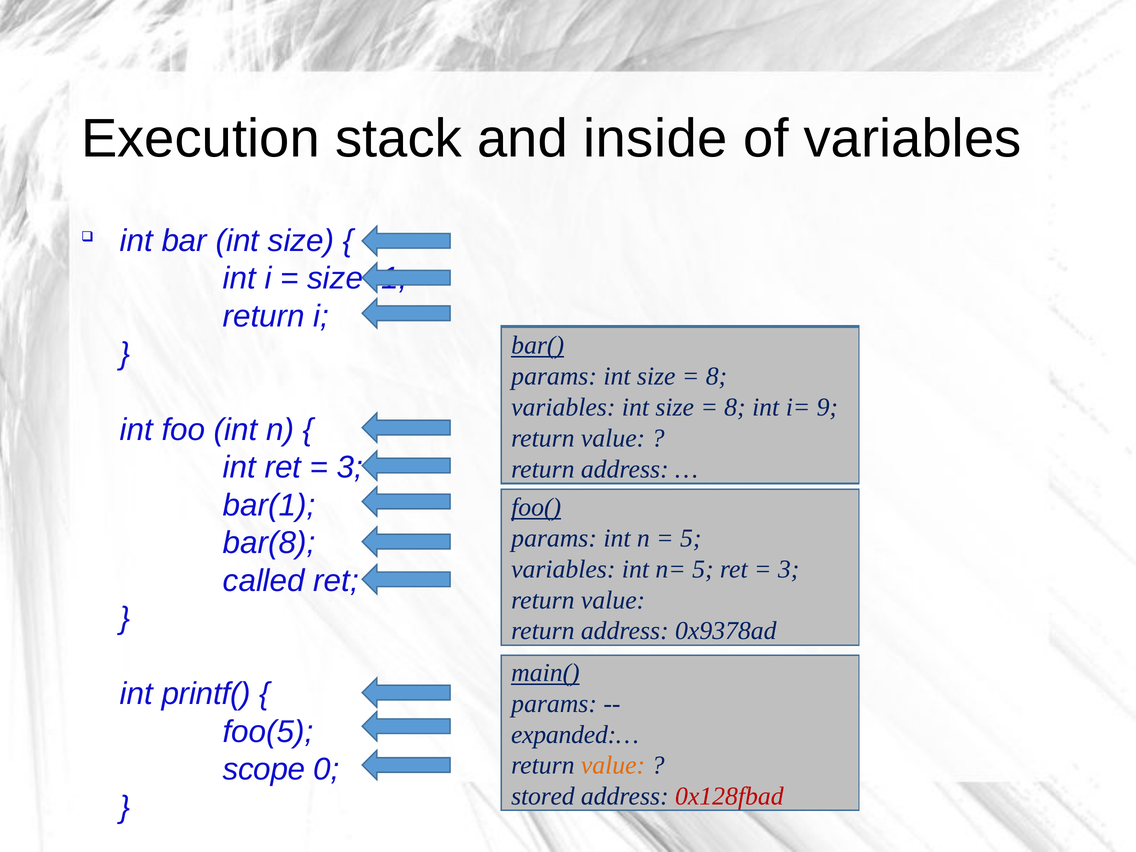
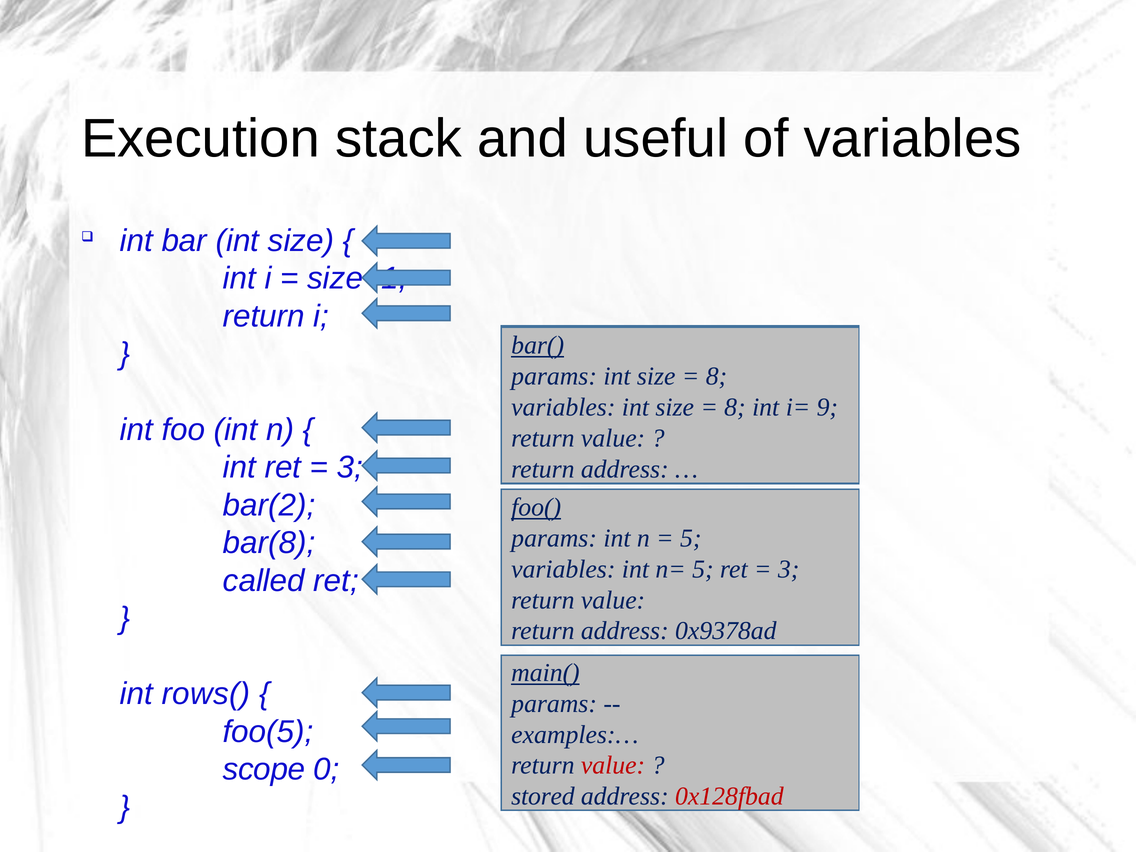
inside: inside -> useful (656, 139)
bar(1: bar(1 -> bar(2 (269, 505)
printf(: printf( -> rows( (206, 694)
expanded:…: expanded:… -> examples:… (575, 734)
value colour: orange -> red (613, 765)
